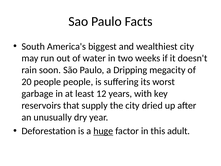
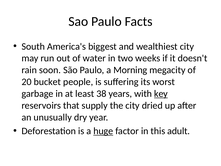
Dripping: Dripping -> Morning (130, 70)
20 people: people -> bucket (47, 82)
12: 12 -> 38 (101, 94)
key underline: none -> present (161, 94)
